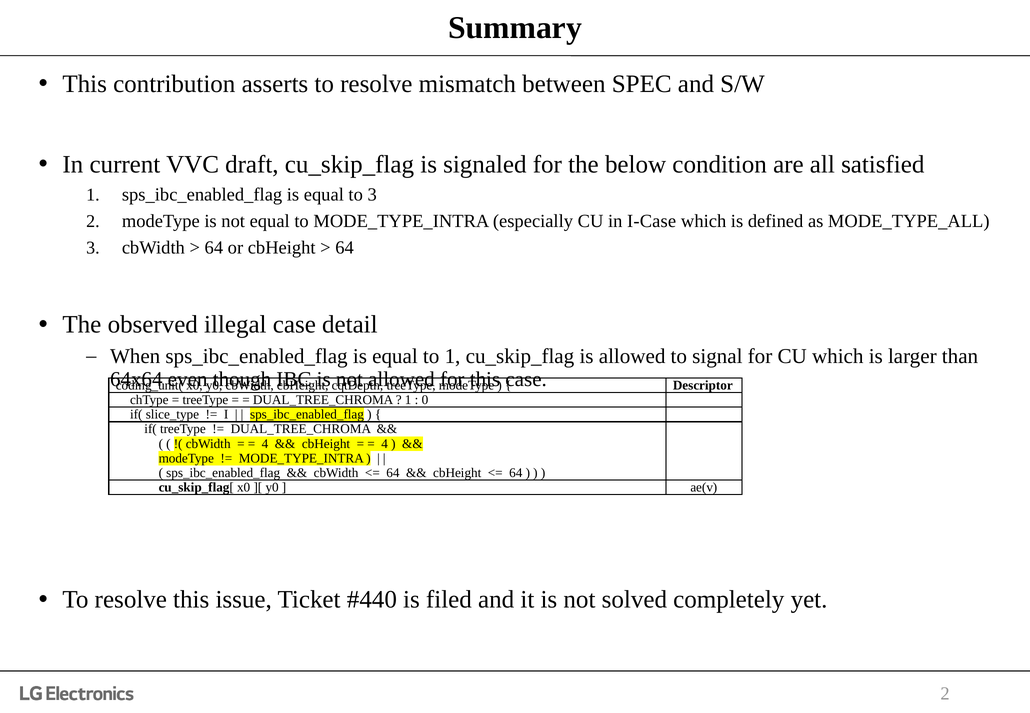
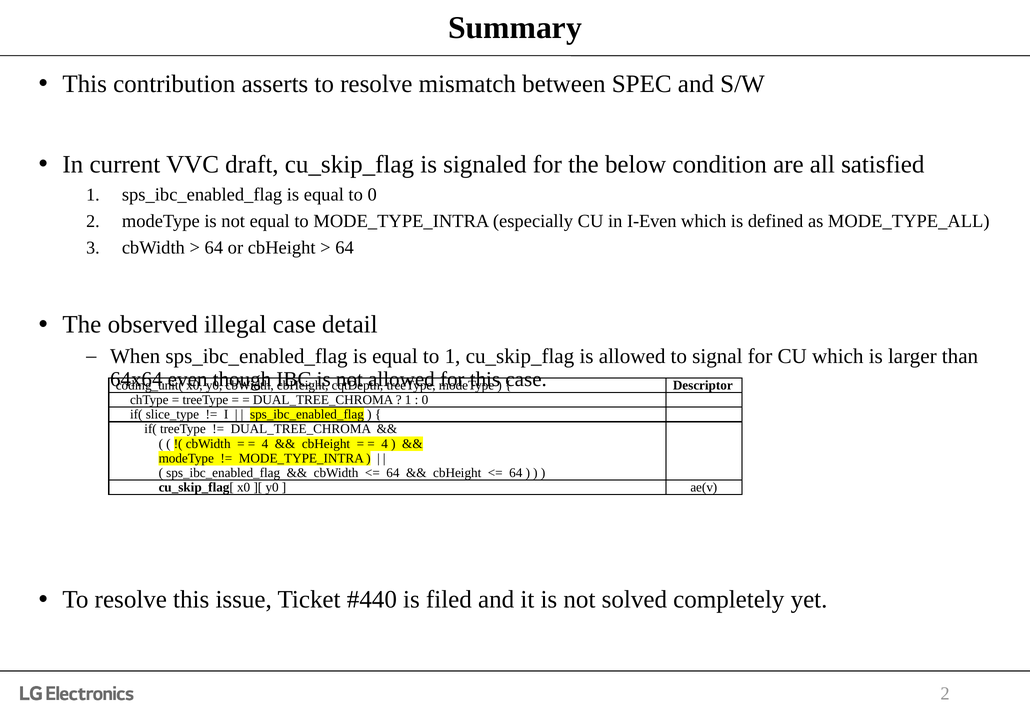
to 3: 3 -> 0 (372, 195)
I-Case: I-Case -> I-Even (652, 221)
